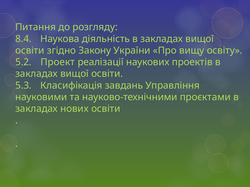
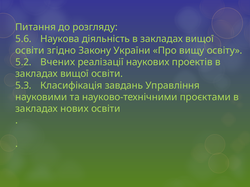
8.4: 8.4 -> 5.6 (23, 39)
Проект: Проект -> Вчених (58, 62)
